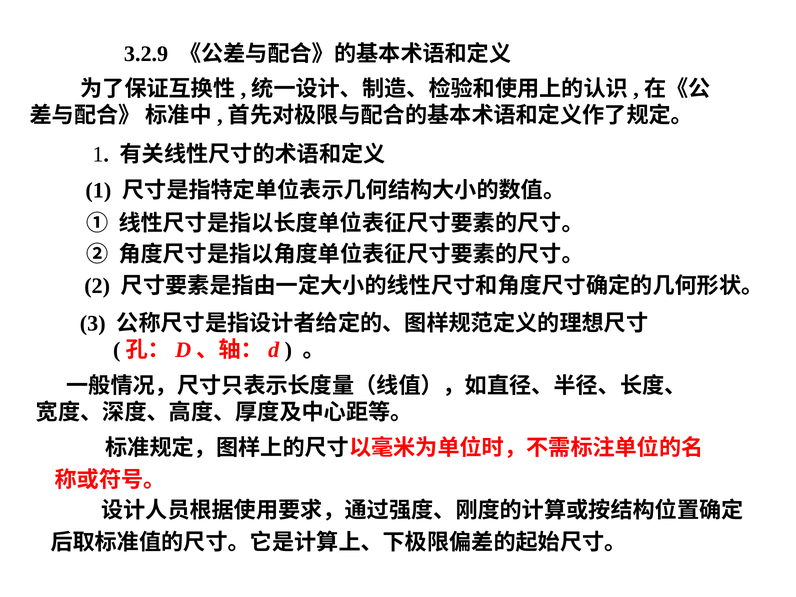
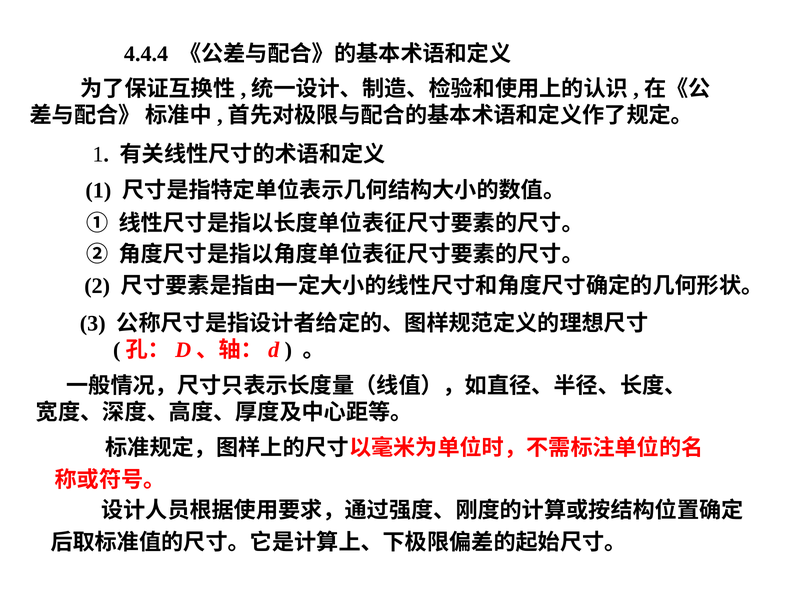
3.2.9: 3.2.9 -> 4.4.4 (146, 54)
